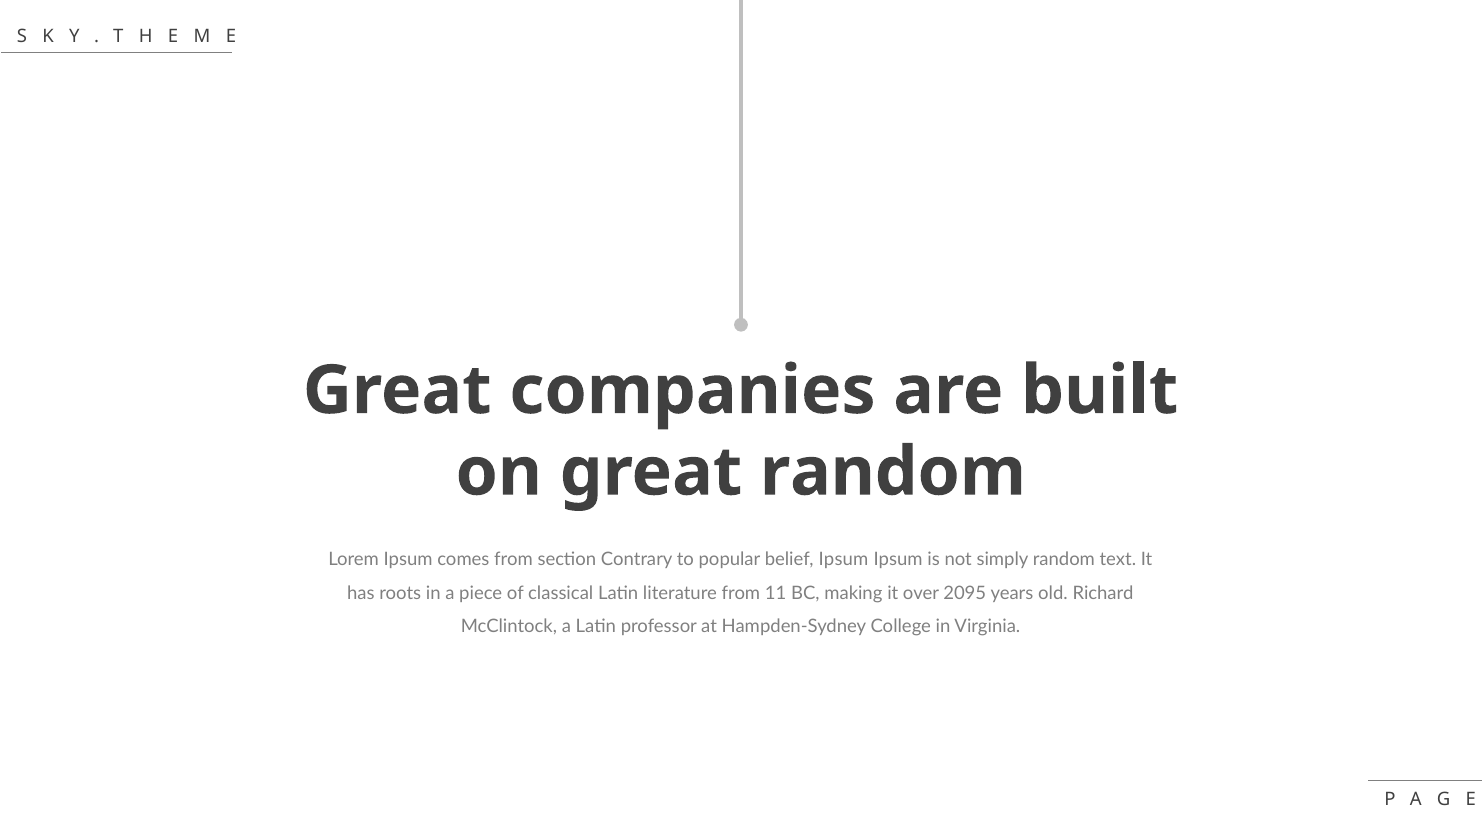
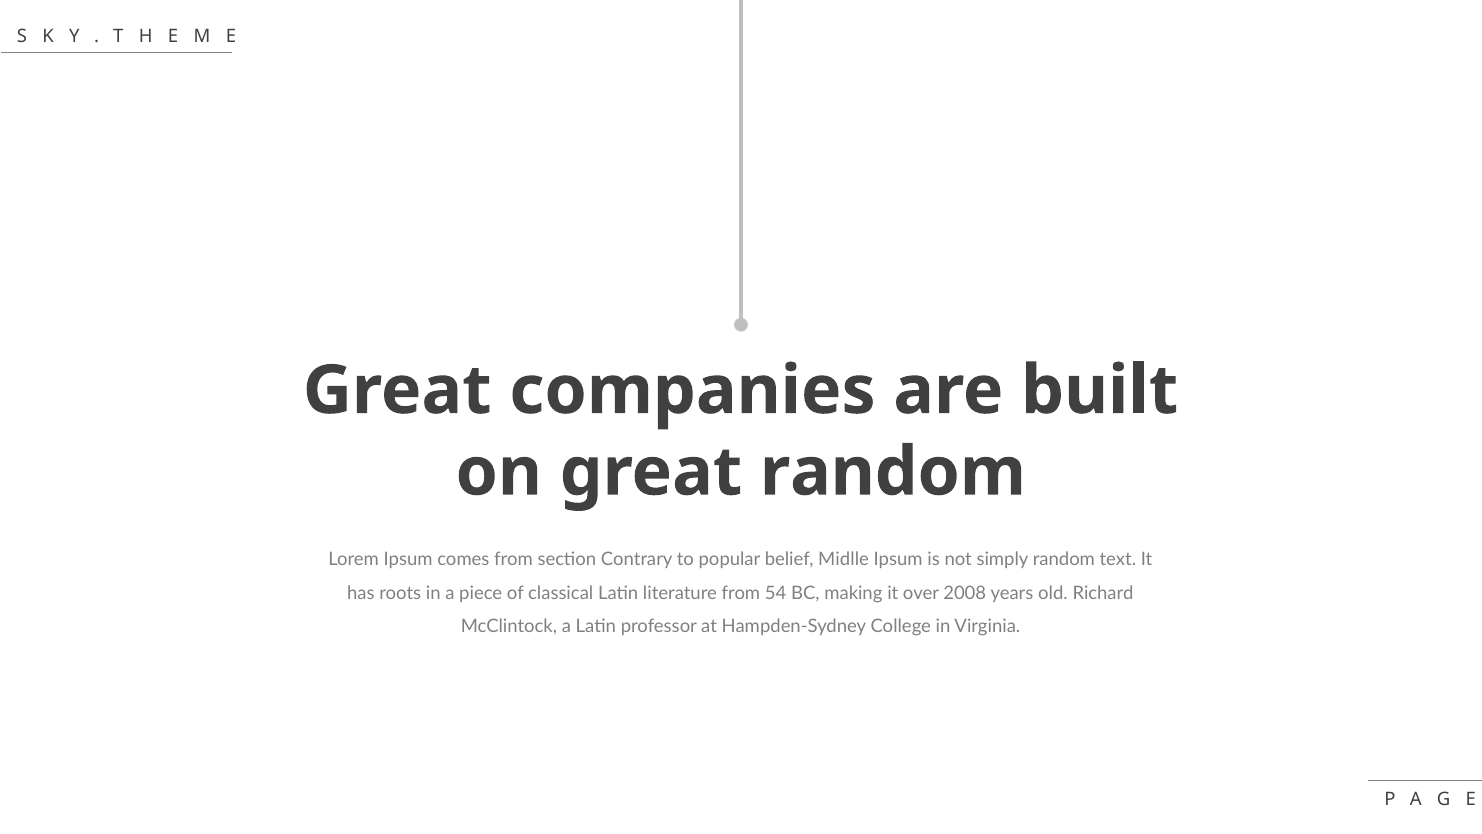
belief Ipsum: Ipsum -> Midlle (844, 559)
11: 11 -> 54 (776, 593)
2095: 2095 -> 2008 (965, 593)
